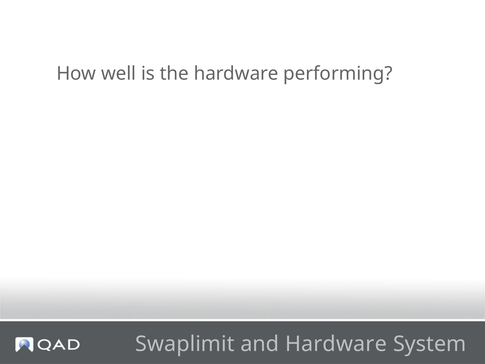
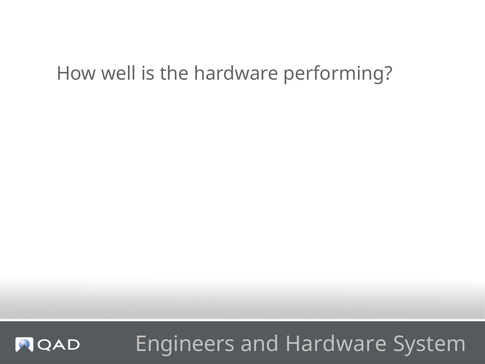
Swaplimit: Swaplimit -> Engineers (185, 344)
